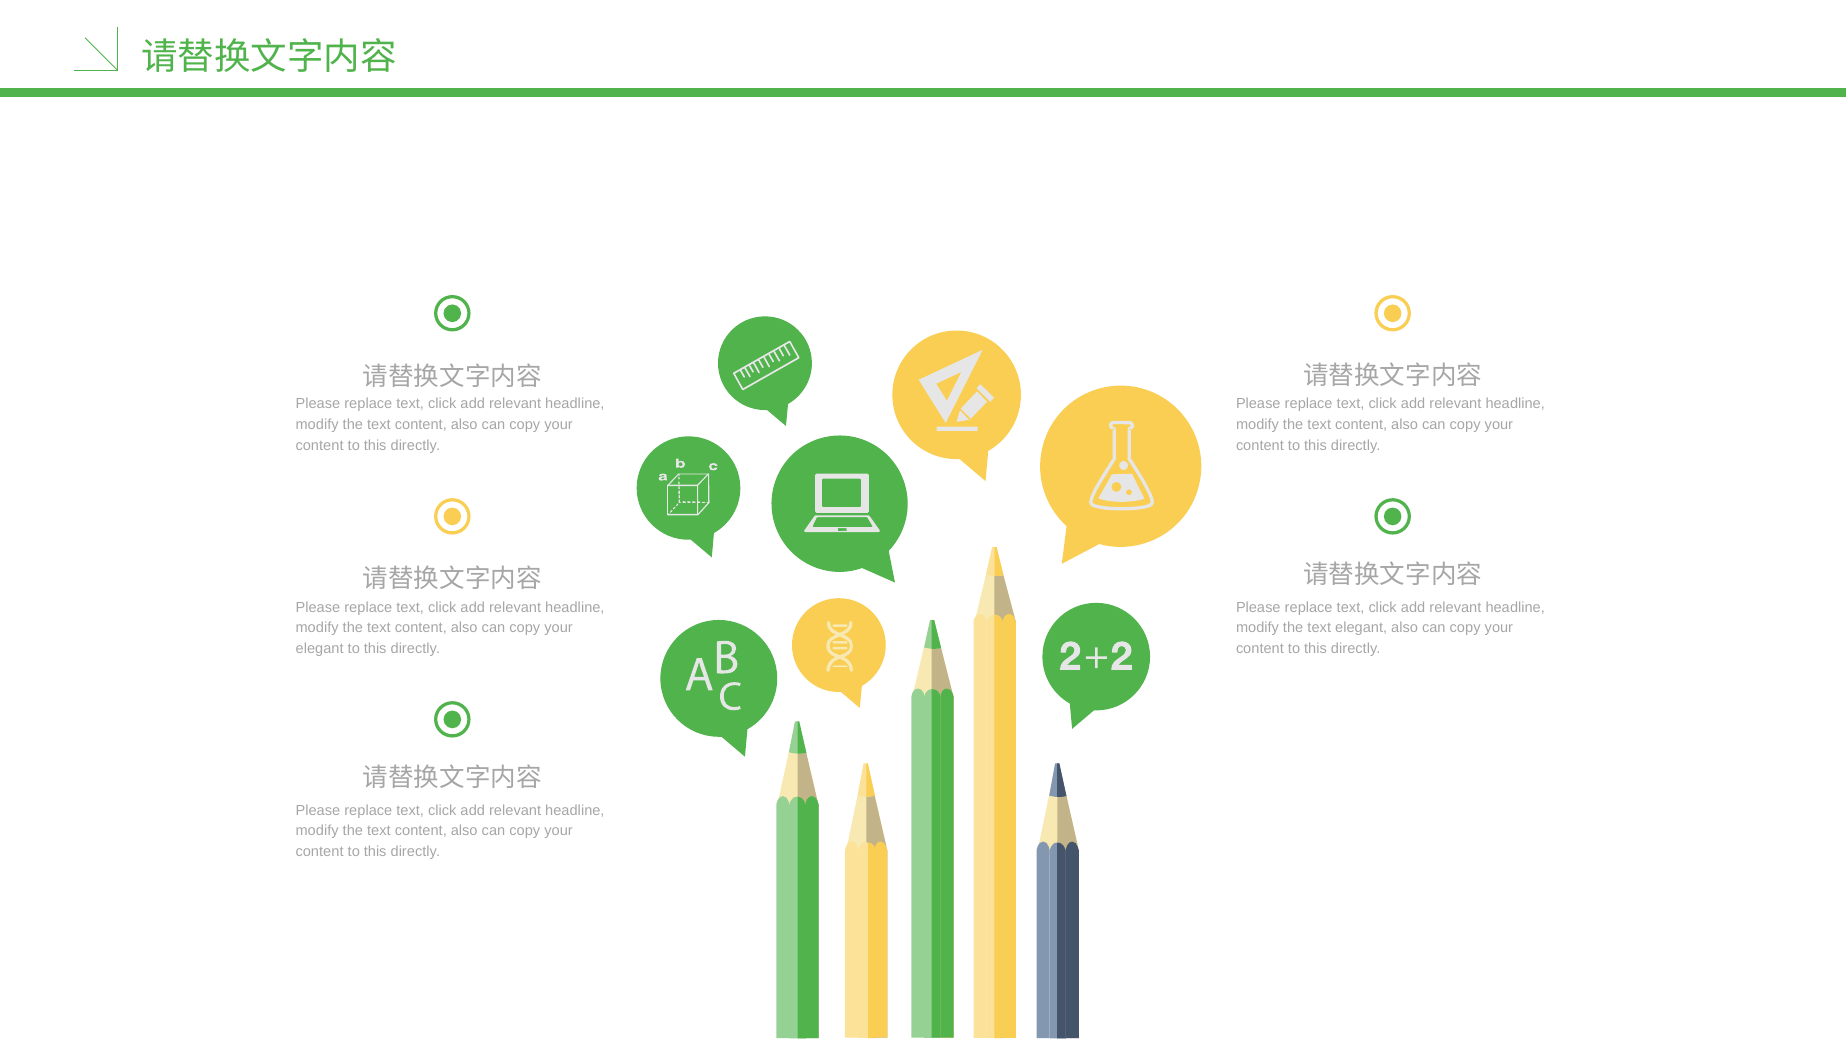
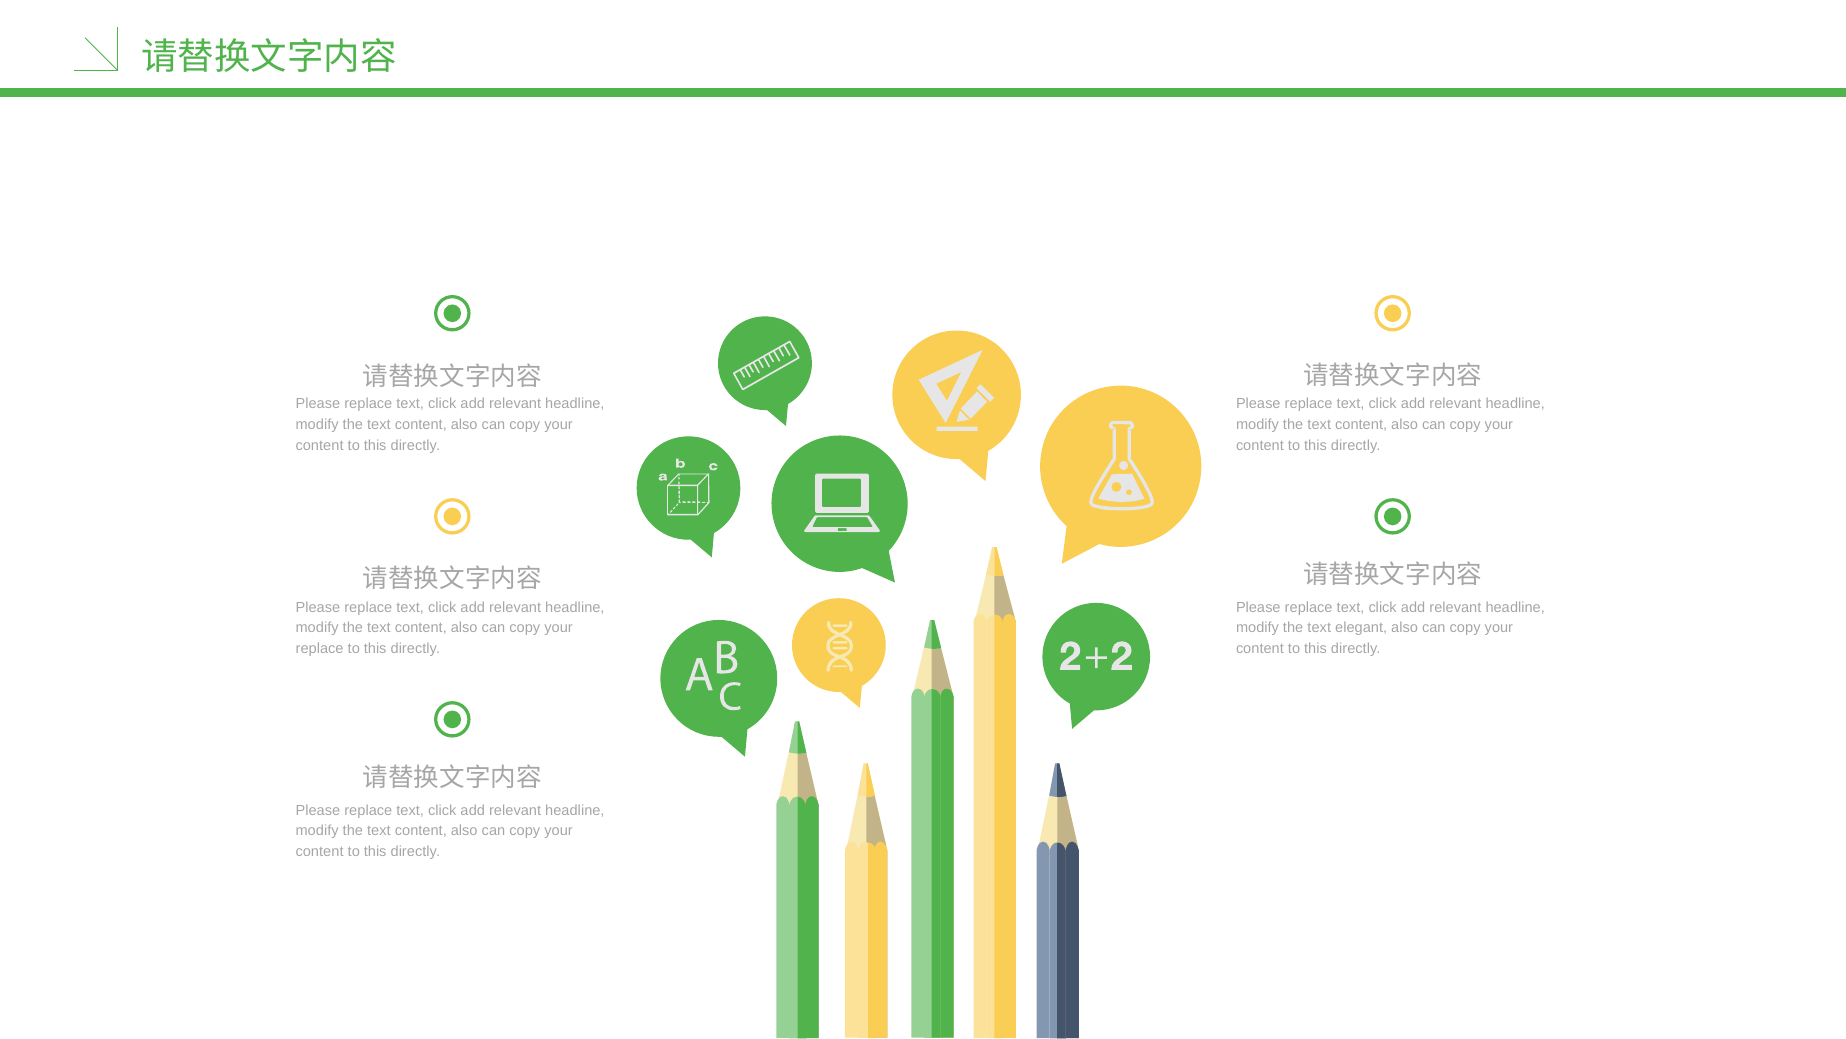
elegant: elegant -> replace (320, 649)
